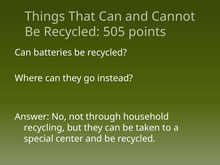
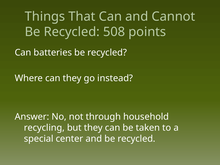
505: 505 -> 508 (114, 32)
